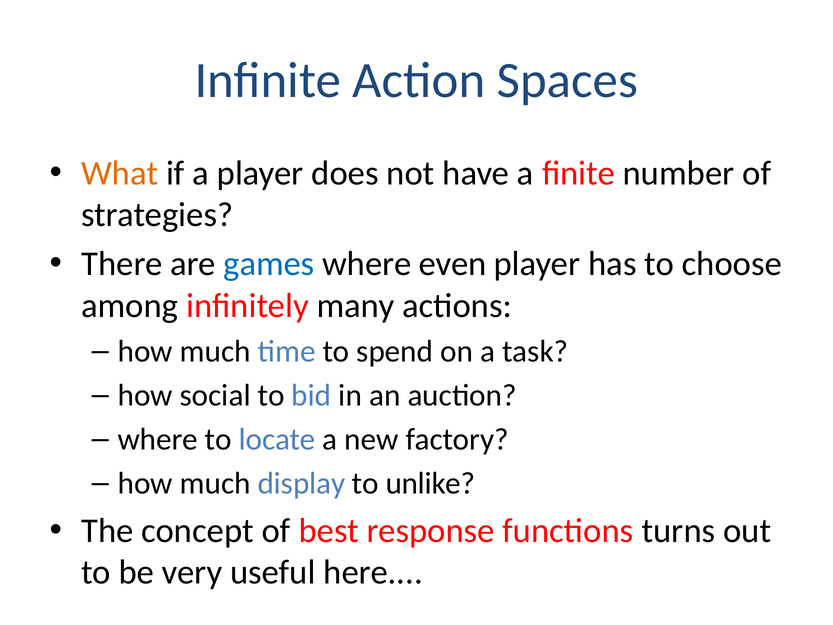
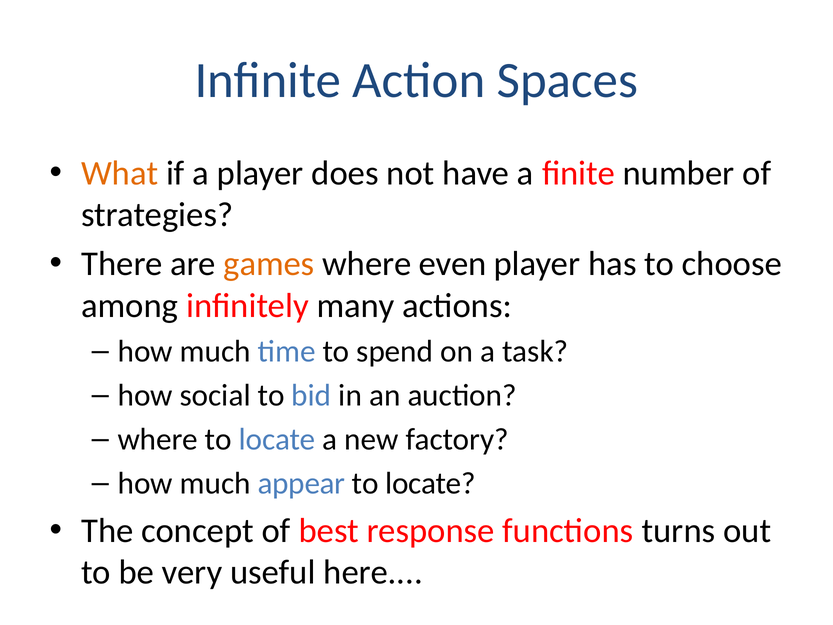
games colour: blue -> orange (269, 264)
display: display -> appear (302, 483)
unlike: unlike -> locate (430, 483)
